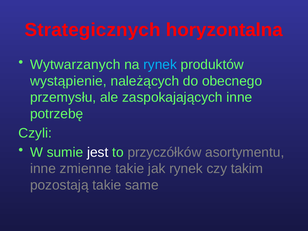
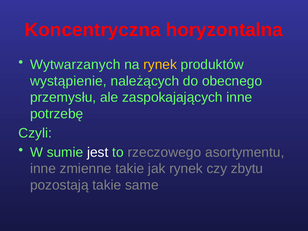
Strategicznych: Strategicznych -> Koncentryczna (93, 30)
rynek colour: light blue -> yellow (160, 65)
przyczółków: przyczółków -> rzeczowego (164, 152)
takim: takim -> zbytu (247, 169)
